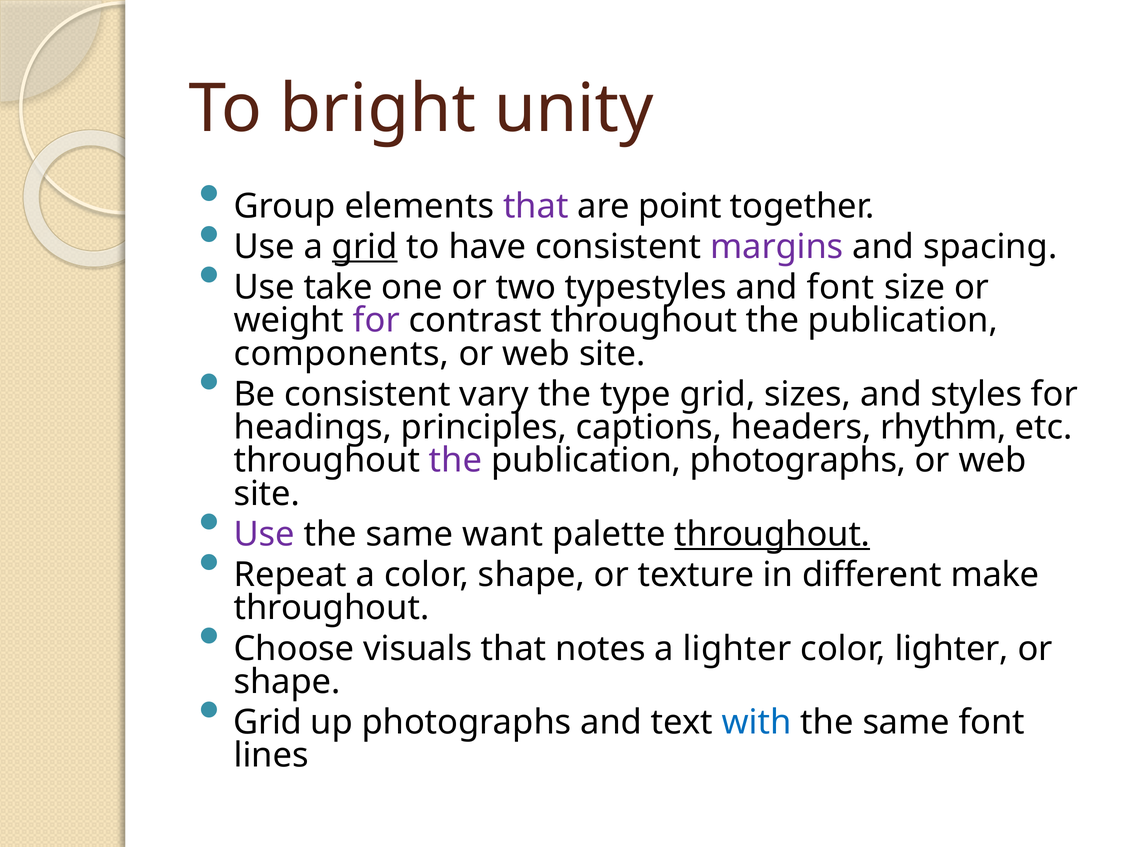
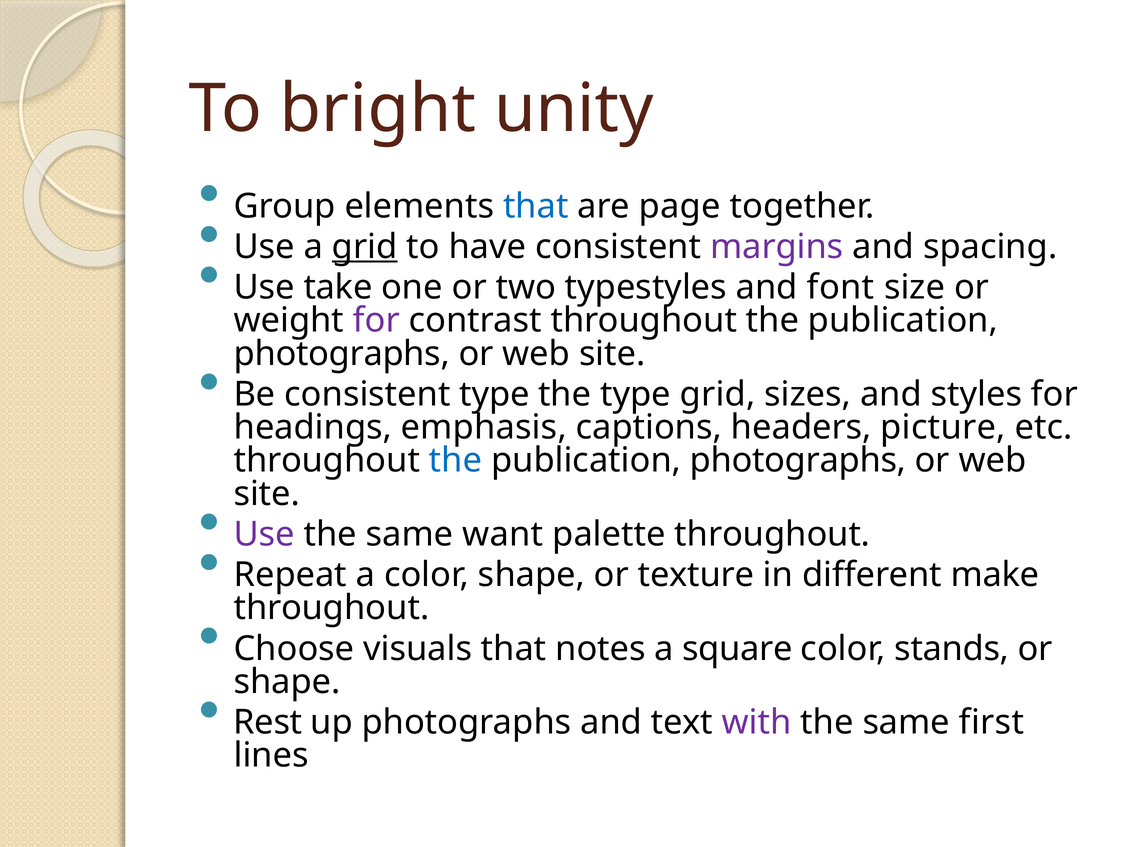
that colour: purple -> blue (536, 206)
point: point -> page (680, 206)
components: components -> photographs (342, 354)
consistent vary: vary -> type (494, 395)
principles: principles -> emphasis (484, 428)
rhythm: rhythm -> picture (943, 428)
the colour: purple -> blue (456, 461)
throughout underline: present -> none (772, 535)
a lighter: lighter -> square (737, 649)
color lighter: lighter -> stands (952, 649)
Grid: Grid -> Rest (268, 723)
with colour: blue -> purple (757, 723)
same font: font -> first (991, 723)
